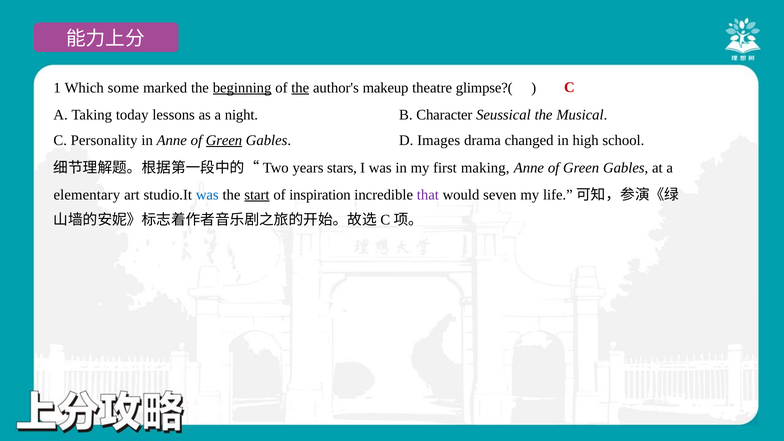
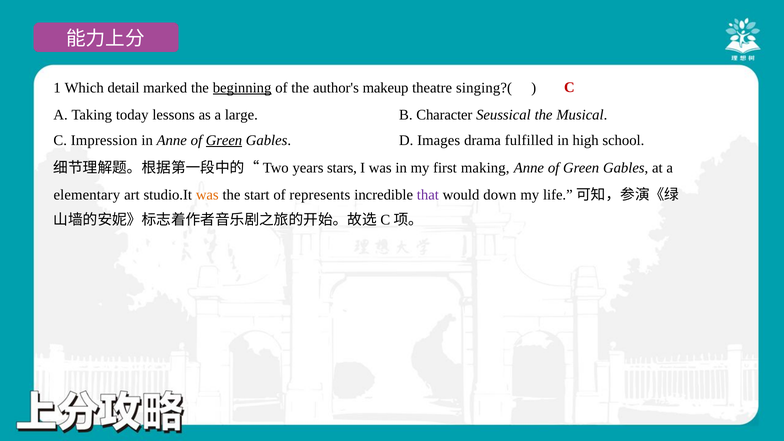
some: some -> detail (124, 88)
the underline: present -> none (300, 88)
glimpse?(: glimpse?( -> singing?( (484, 88)
night: night -> large (241, 115)
Personality: Personality -> Impression (104, 140)
changed: changed -> fulfilled (529, 140)
was colour: blue -> orange (207, 195)
start underline: present -> none (257, 195)
inspiration: inspiration -> represents (320, 195)
seven: seven -> down (500, 195)
